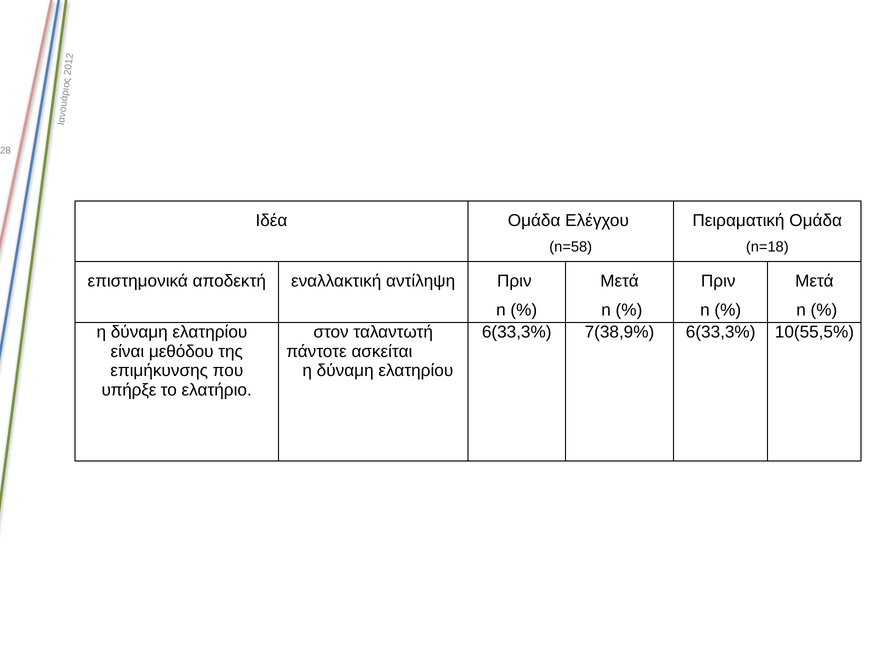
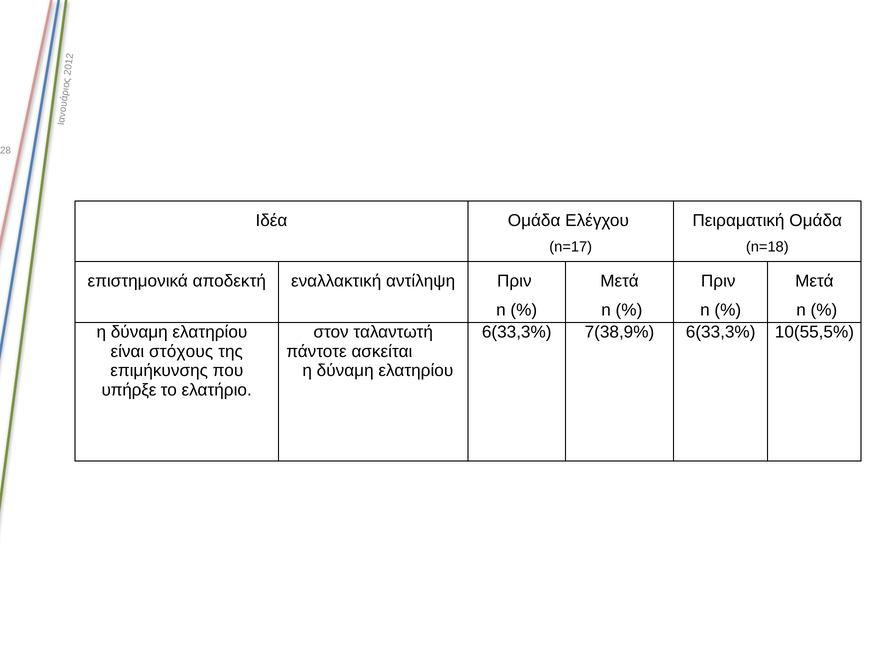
n=58: n=58 -> n=17 (571, 247)
μεθόδου: μεθόδου -> στόχους (181, 351)
